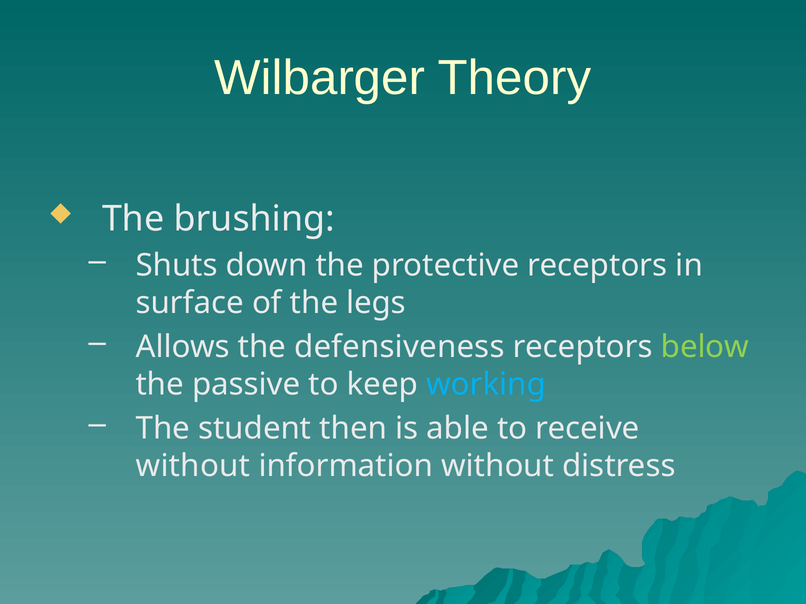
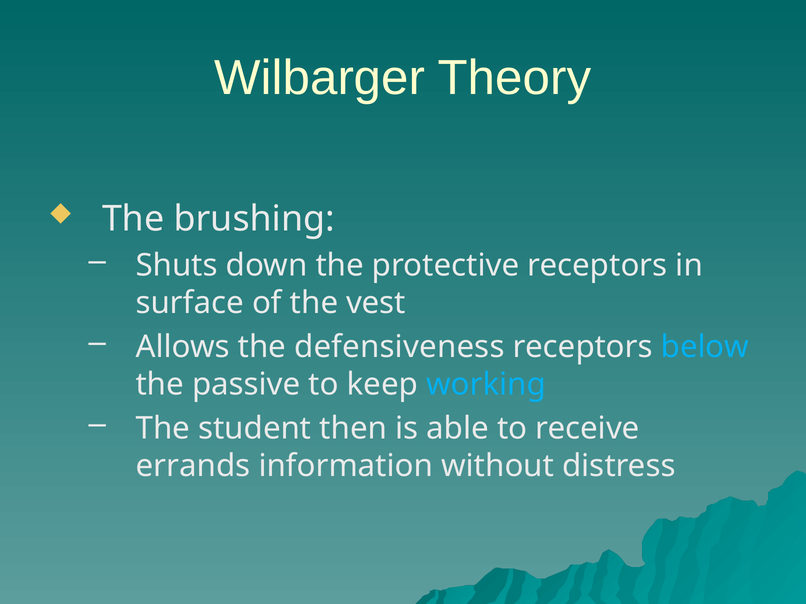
legs: legs -> vest (376, 303)
below colour: light green -> light blue (705, 347)
without: without -> errands (193, 466)
